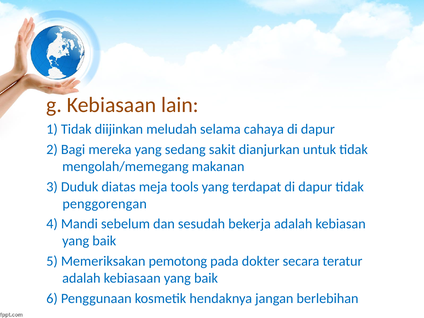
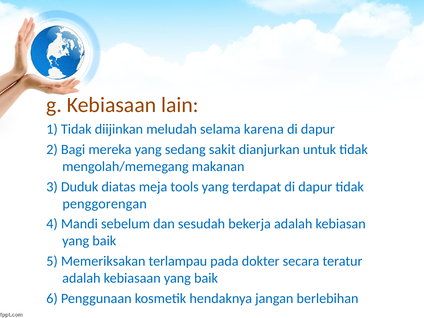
cahaya: cahaya -> karena (264, 129)
pemotong: pemotong -> terlampau (178, 261)
